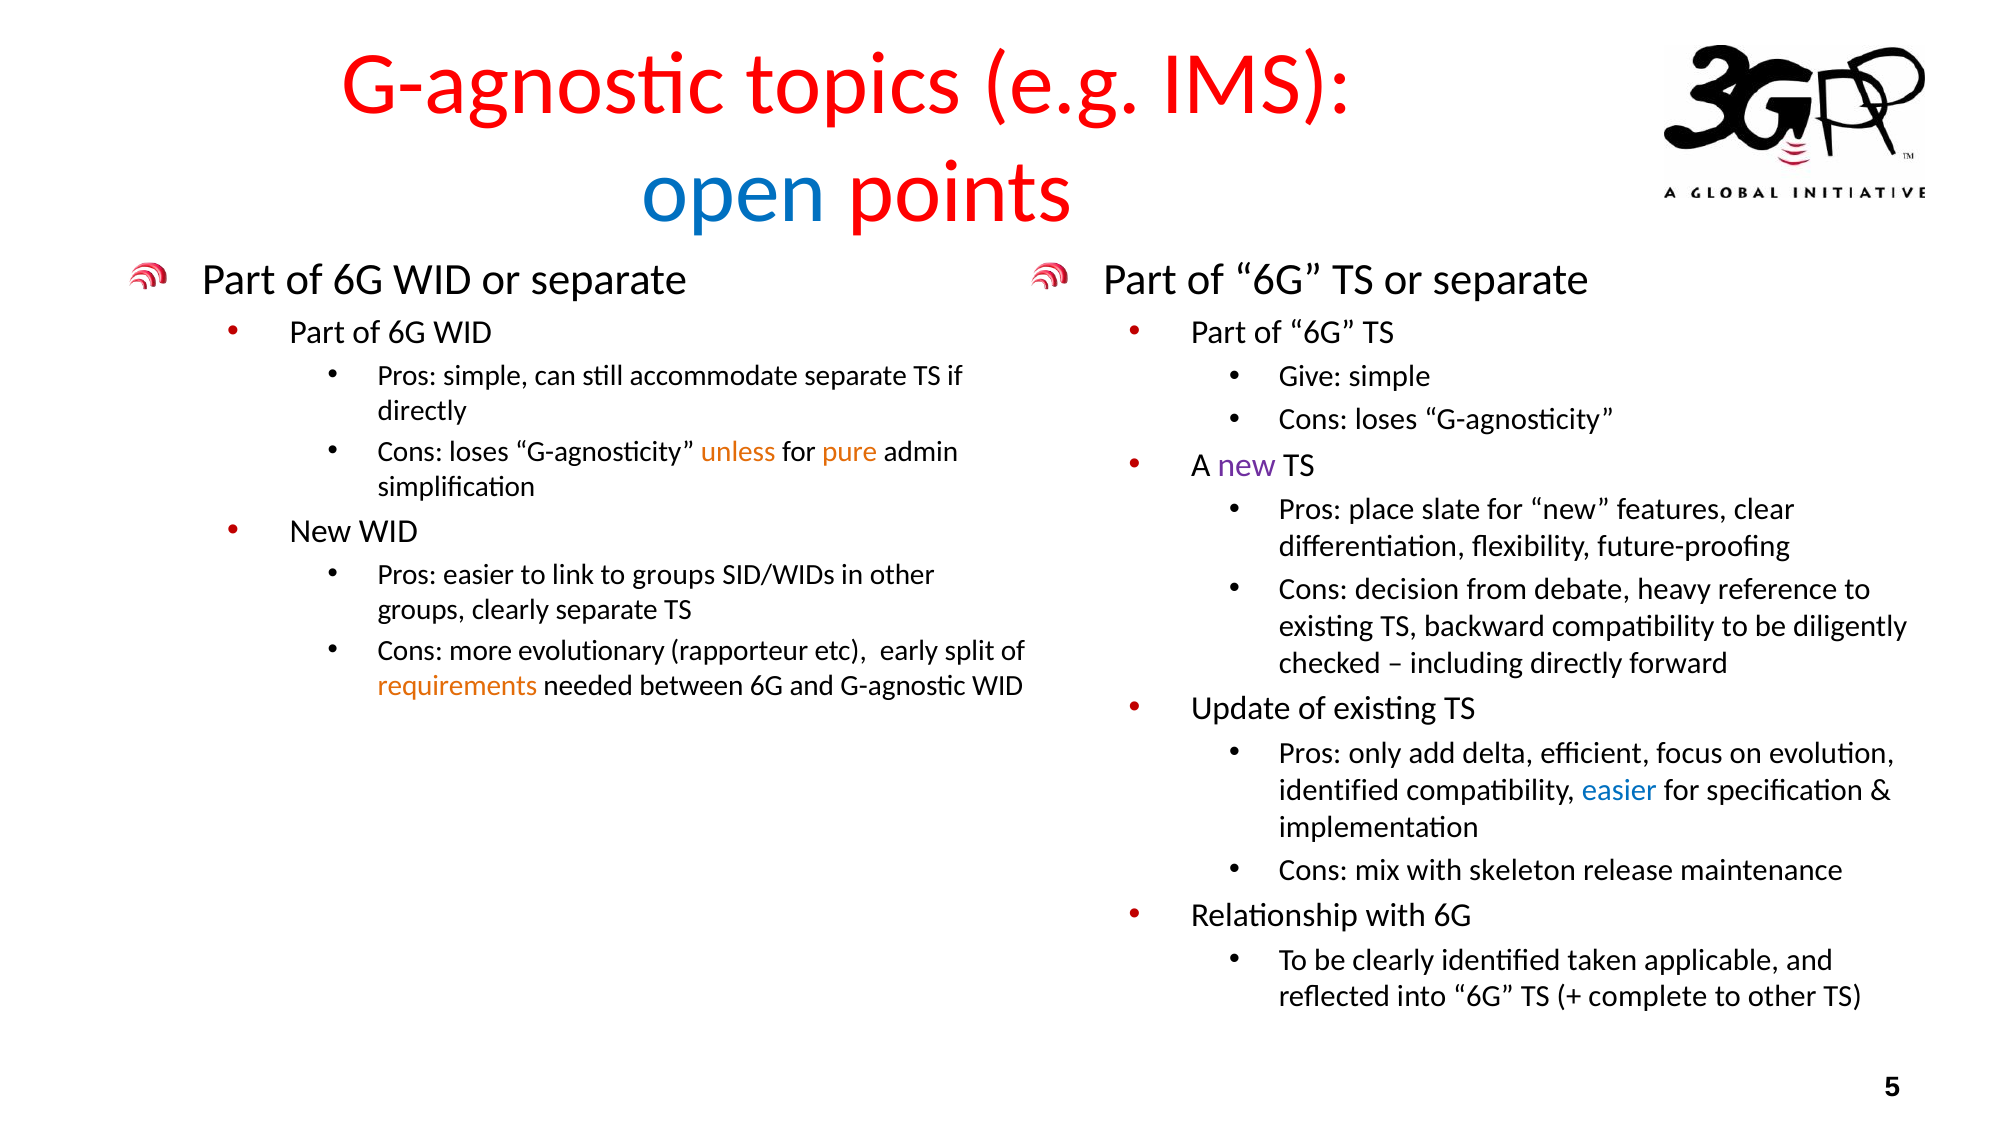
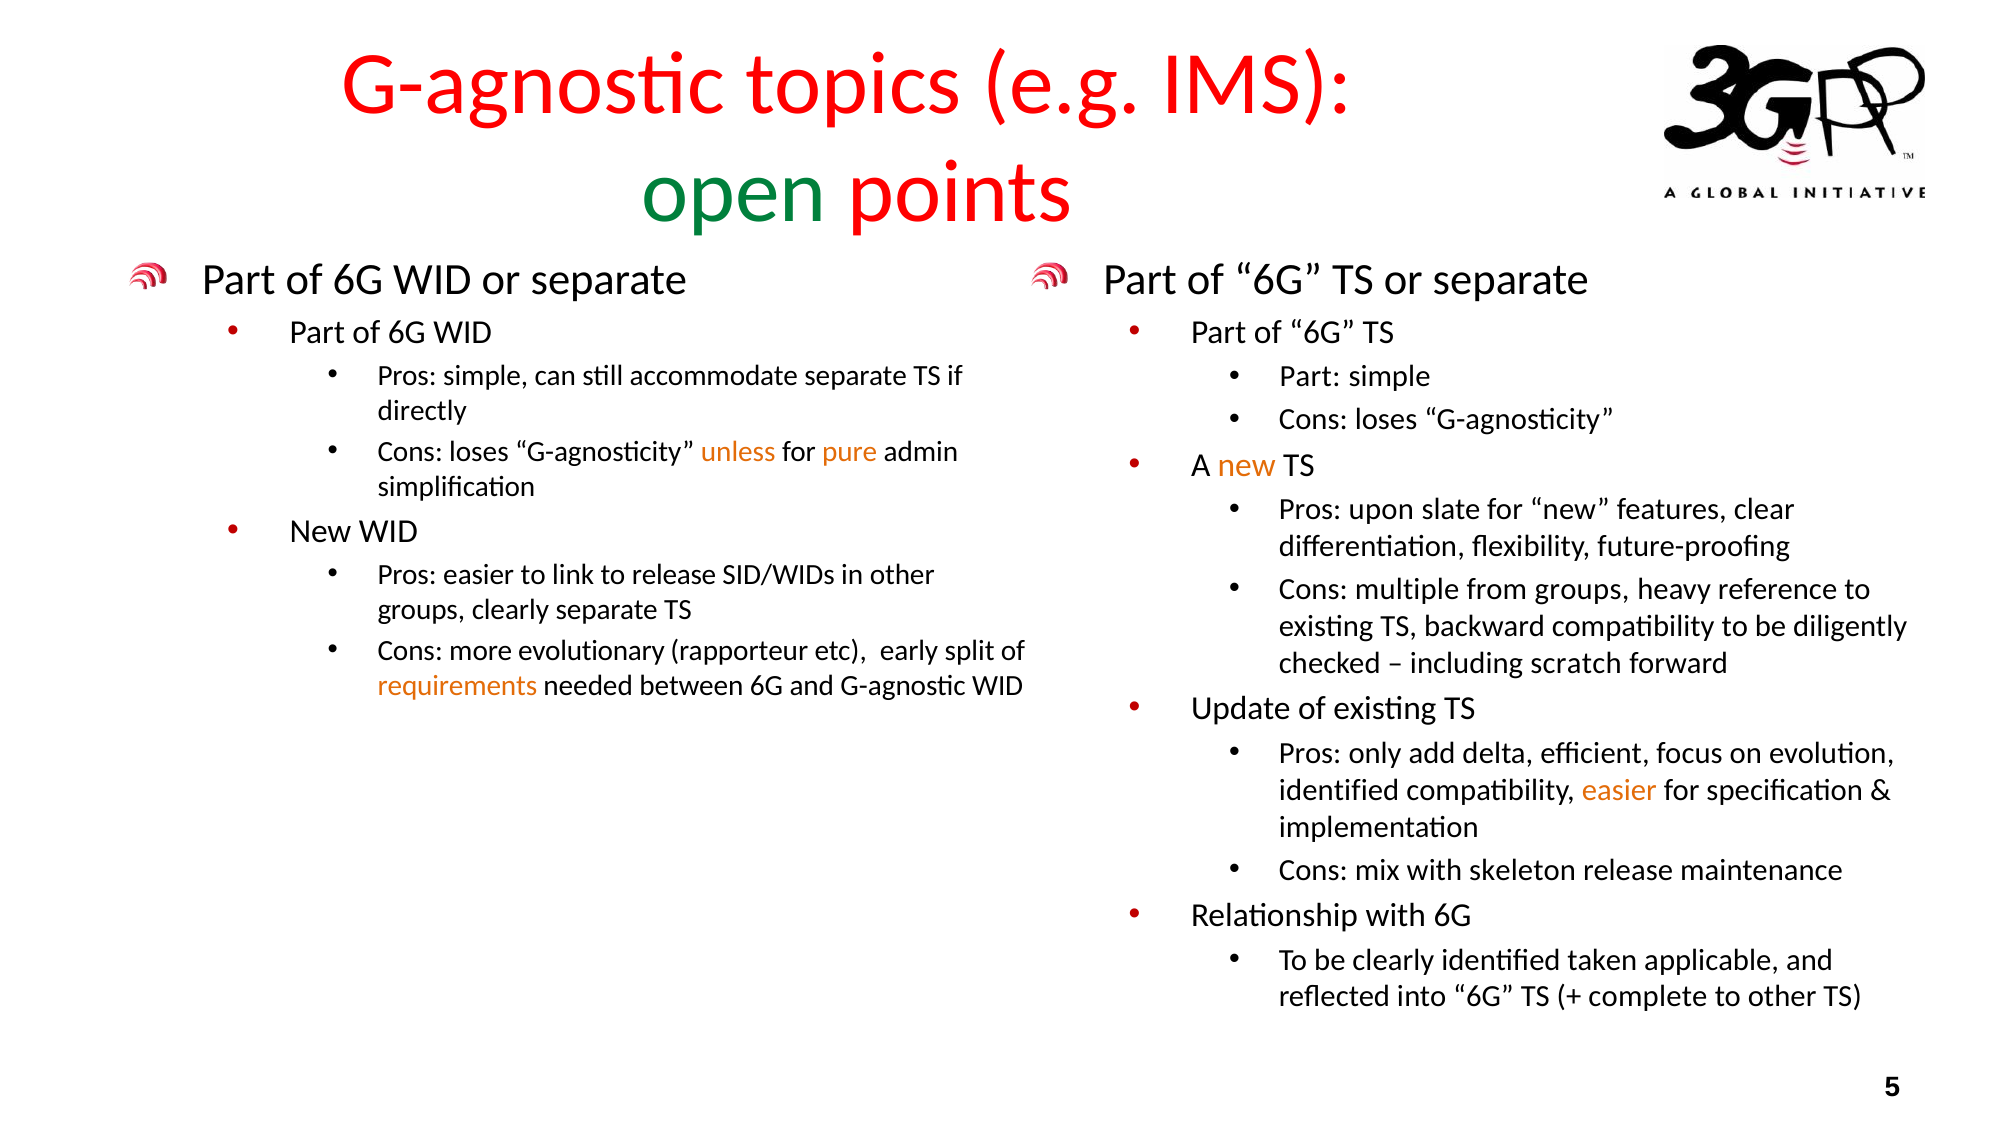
open colour: blue -> green (734, 192)
Give: Give -> Part (1310, 377)
new colour: purple -> orange (1247, 465)
place: place -> upon (1381, 510)
to groups: groups -> release (674, 575)
decision: decision -> multiple (1407, 590)
from debate: debate -> groups (1582, 590)
including directly: directly -> scratch (1576, 663)
easier colour: blue -> orange (1619, 790)
